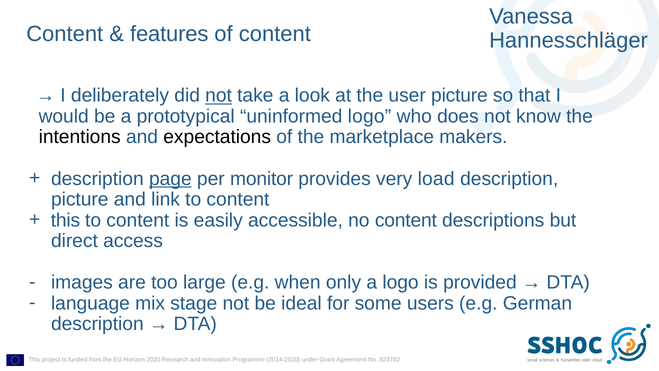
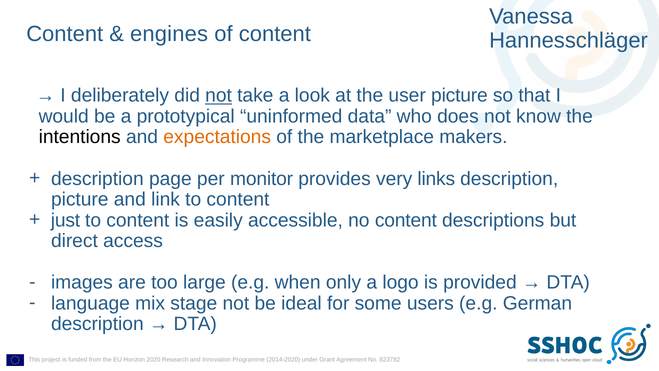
features: features -> engines (169, 34)
uninformed logo: logo -> data (370, 116)
expectations colour: black -> orange (217, 137)
page underline: present -> none (170, 179)
load: load -> links (436, 179)
this: this -> just (65, 220)
